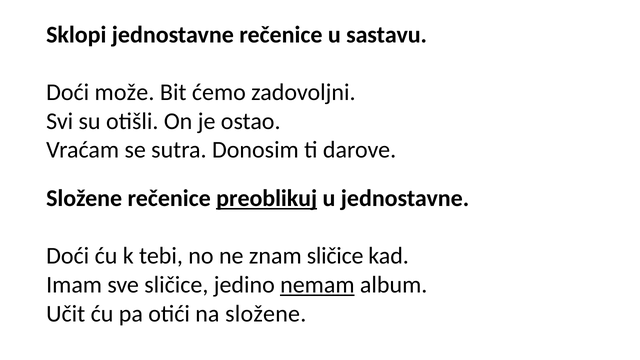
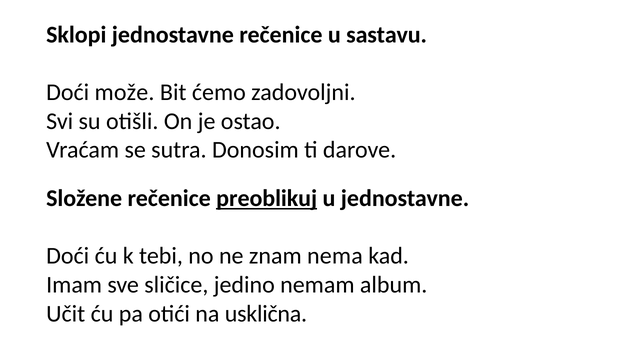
znam sličice: sličice -> nema (335, 256)
nemam underline: present -> none (317, 285)
na složene: složene -> usklična (266, 314)
